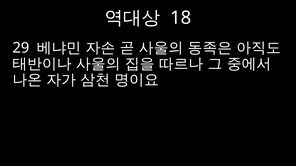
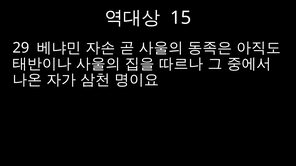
18: 18 -> 15 (181, 18)
